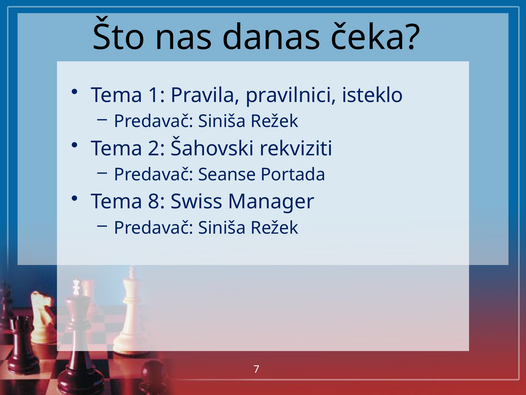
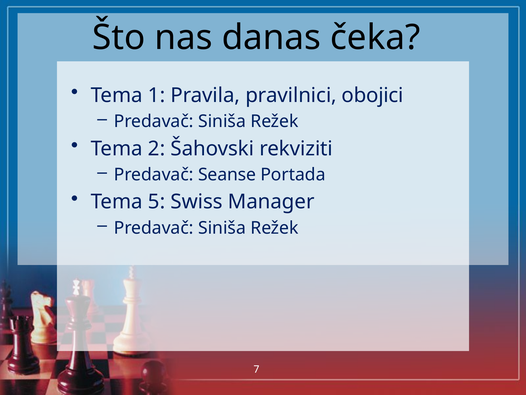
isteklo: isteklo -> obojici (373, 95)
8: 8 -> 5 (157, 202)
